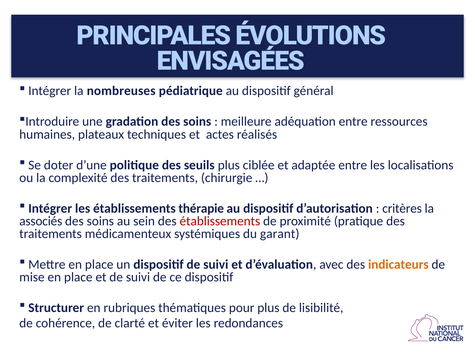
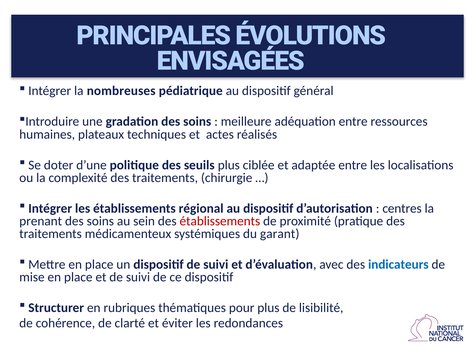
thérapie: thérapie -> régional (201, 208)
critères: critères -> centres (402, 208)
associés: associés -> prenant (41, 221)
indicateurs colour: orange -> blue (398, 264)
